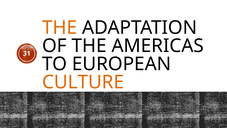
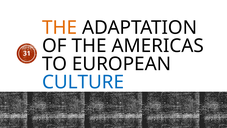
CULTURE colour: orange -> blue (83, 82)
